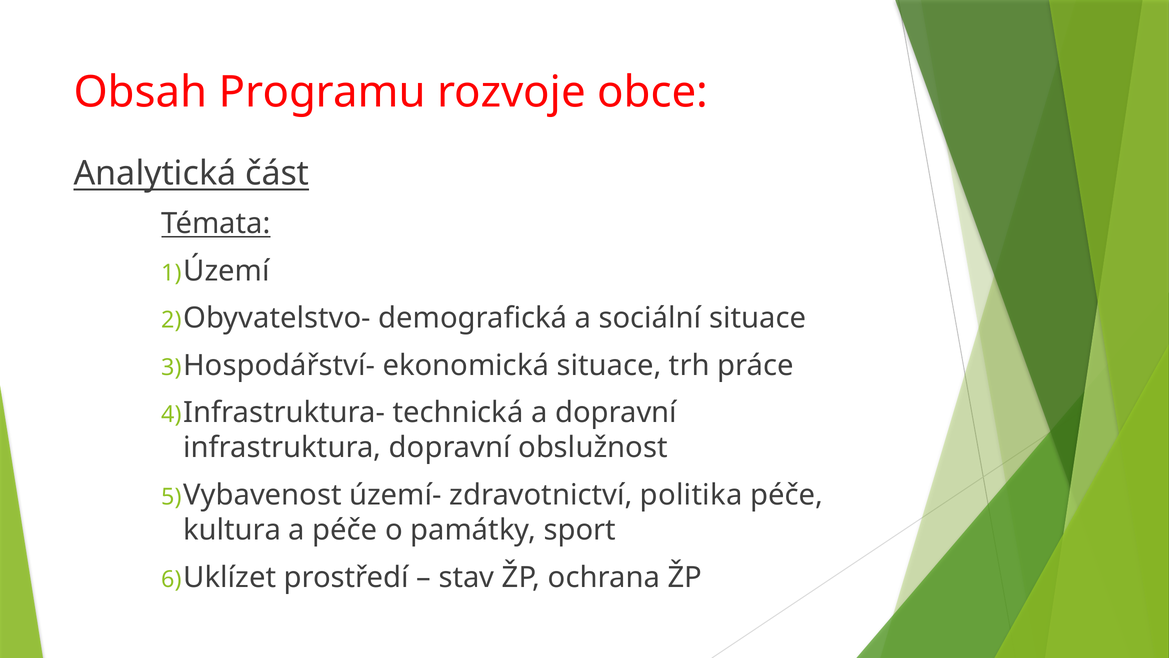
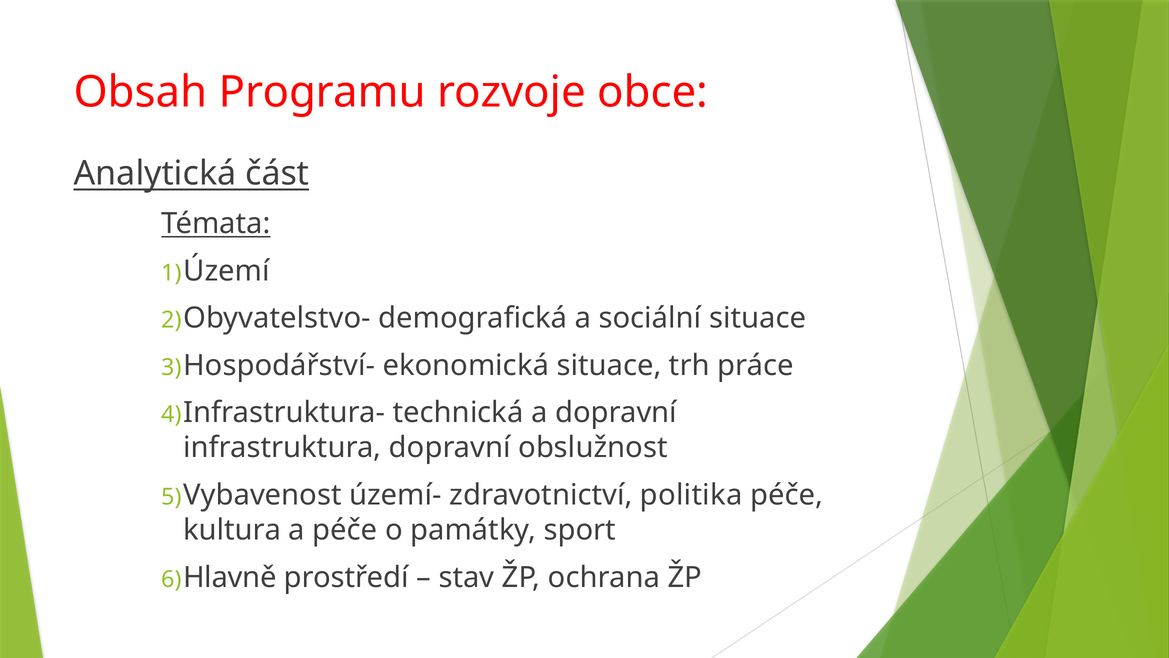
Uklízet: Uklízet -> Hlavně (230, 577)
